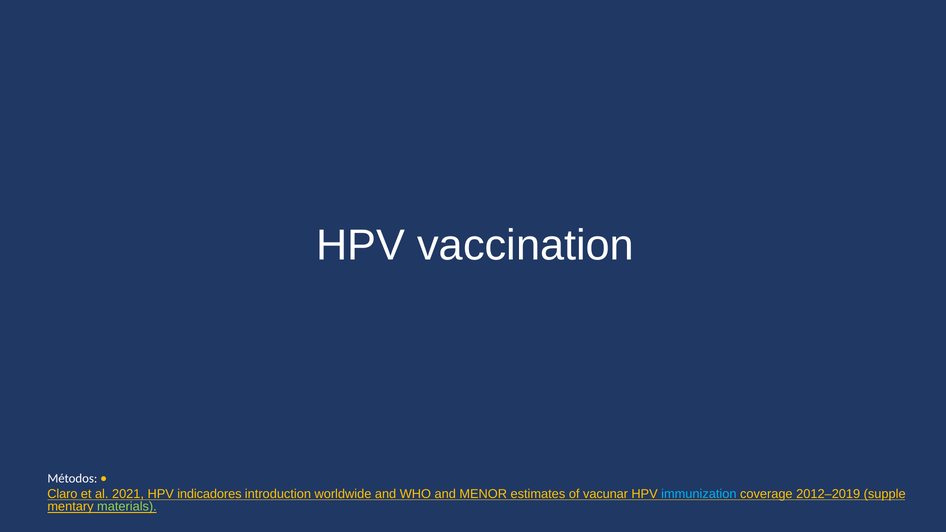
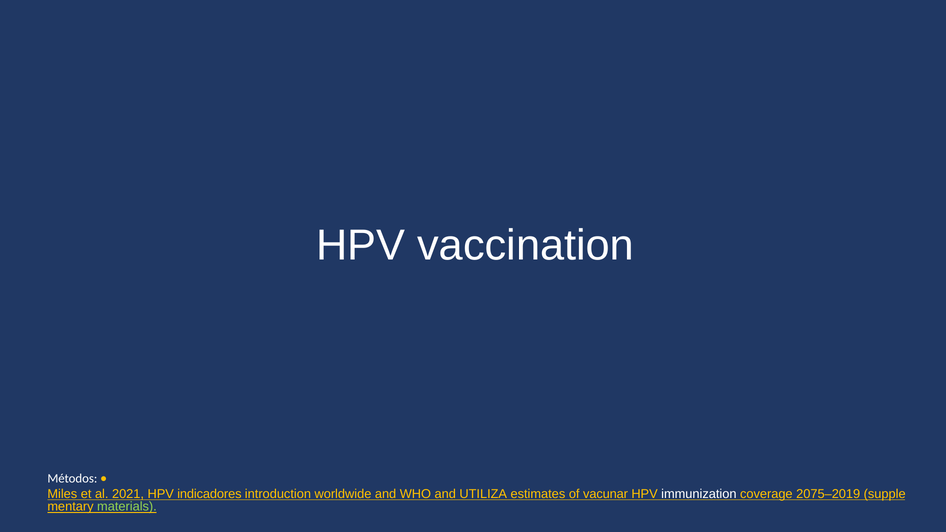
Claro: Claro -> Miles (62, 494)
MENOR: MENOR -> UTILIZA (483, 494)
immunization colour: light blue -> white (699, 494)
2012–2019: 2012–2019 -> 2075–2019 (828, 494)
